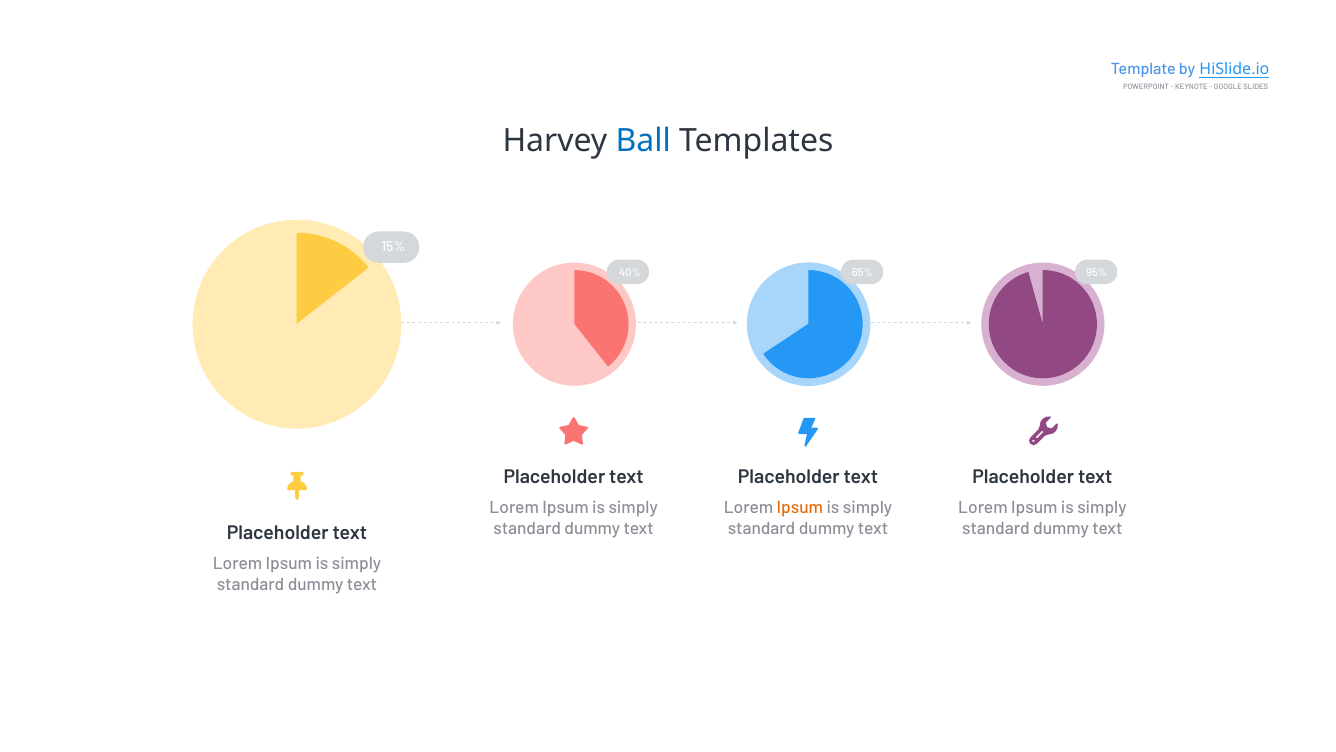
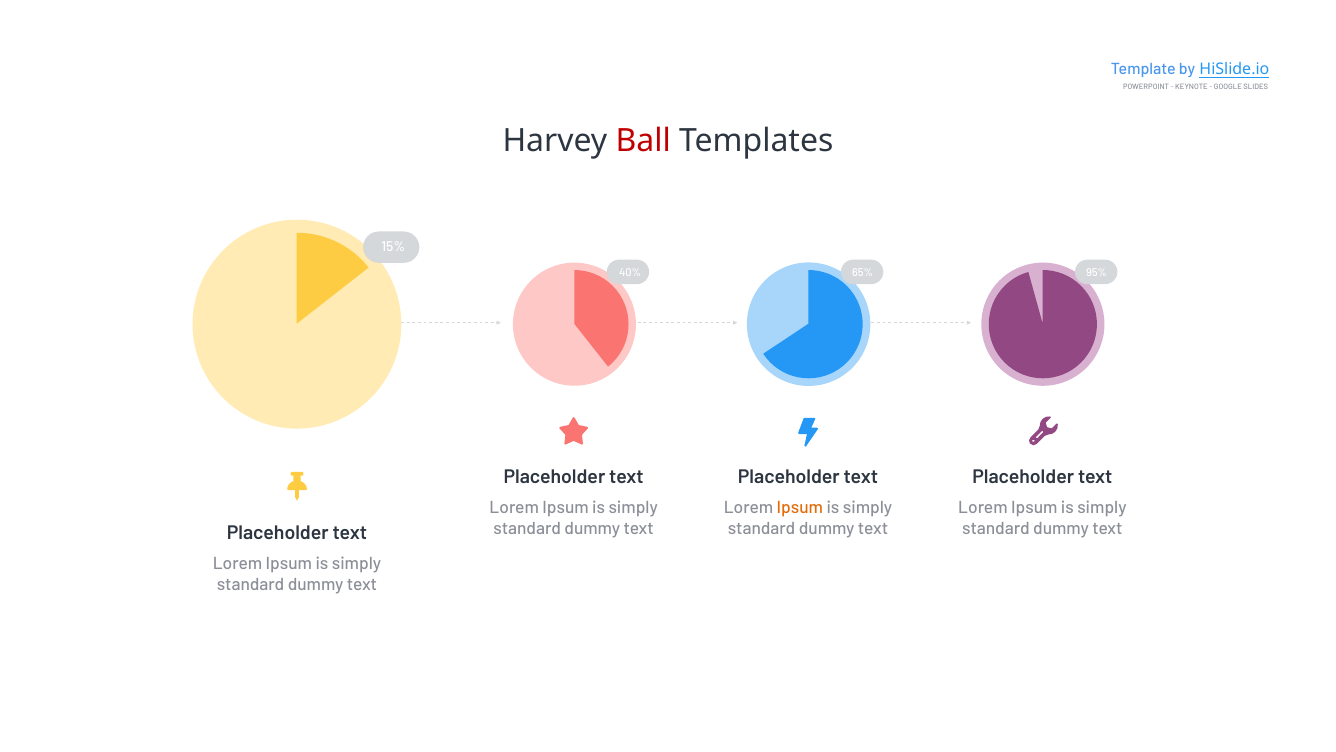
Ball colour: blue -> red (643, 141)
